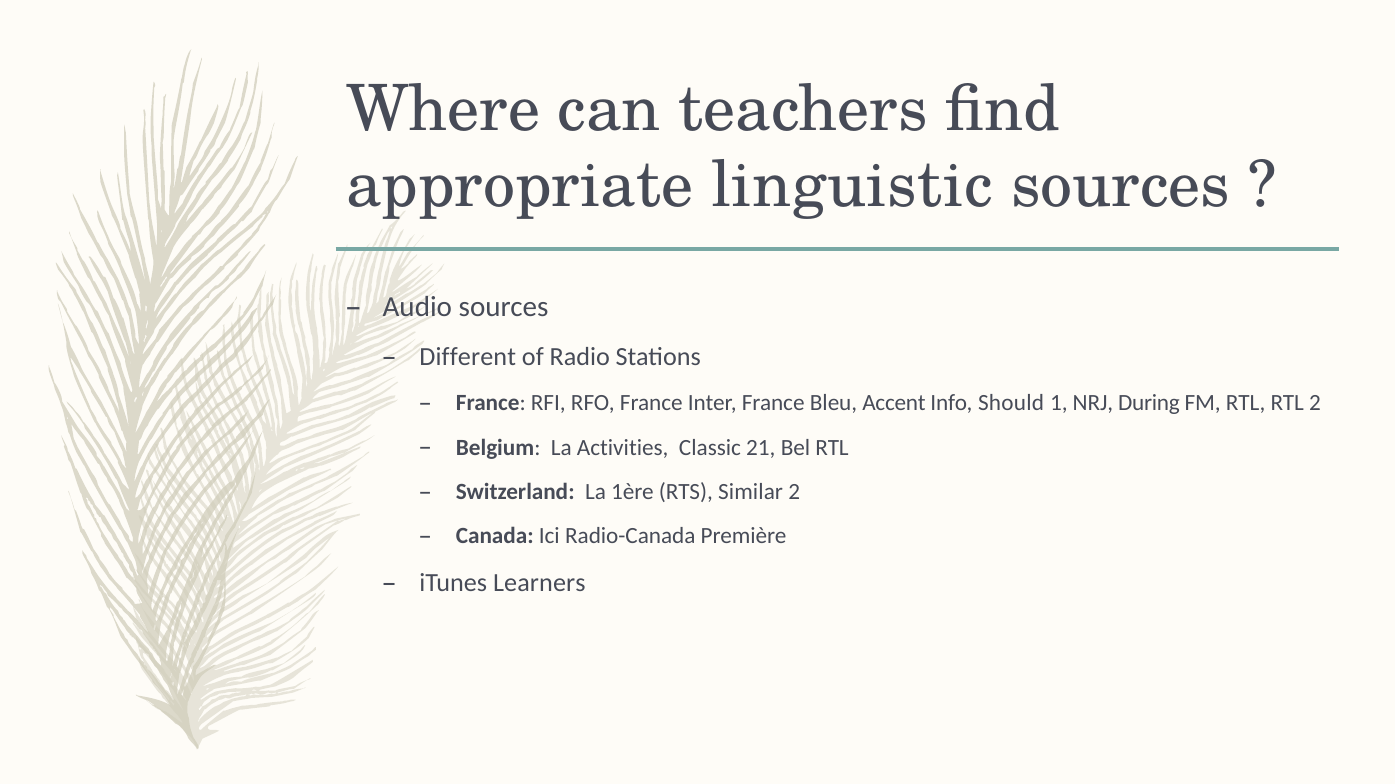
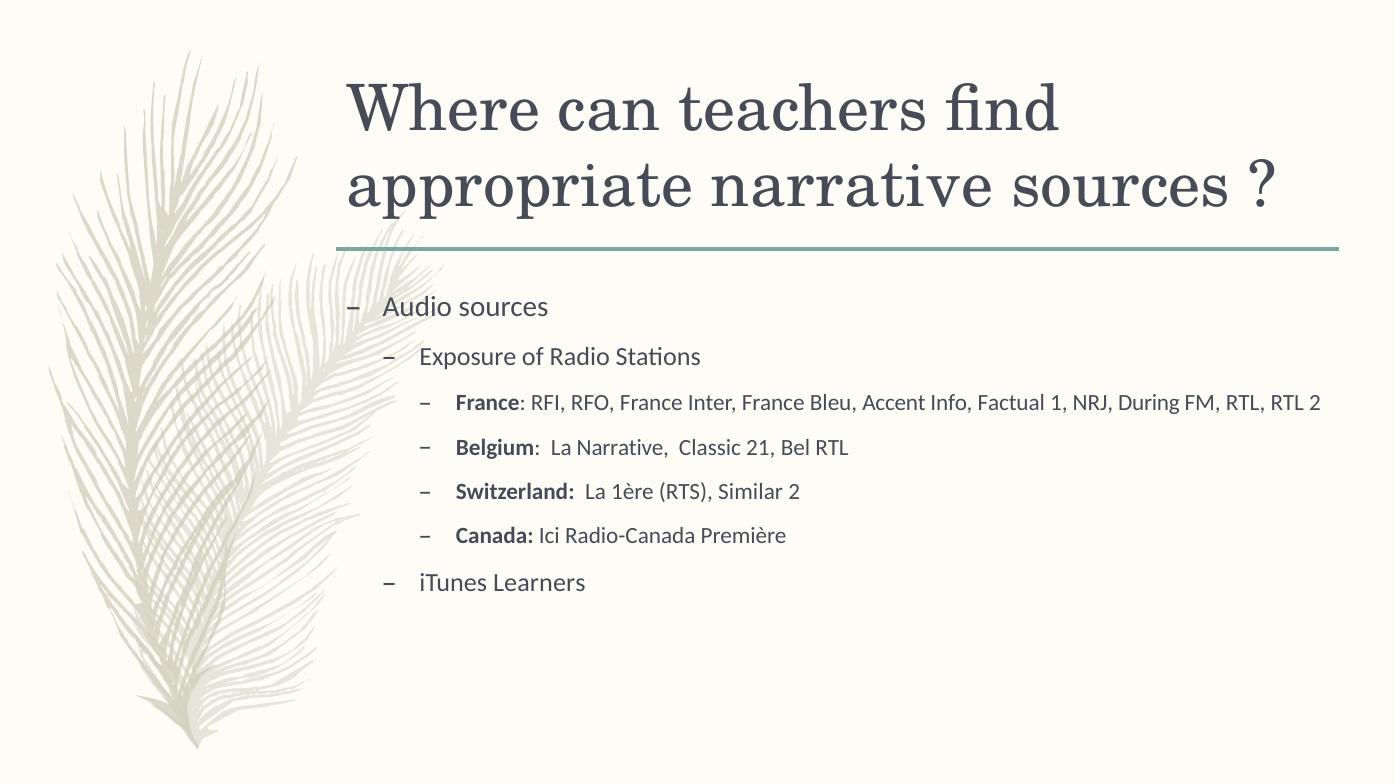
appropriate linguistic: linguistic -> narrative (852, 186)
Different: Different -> Exposure (468, 357)
Should: Should -> Factual (1011, 403)
La Activities: Activities -> Narrative (623, 448)
